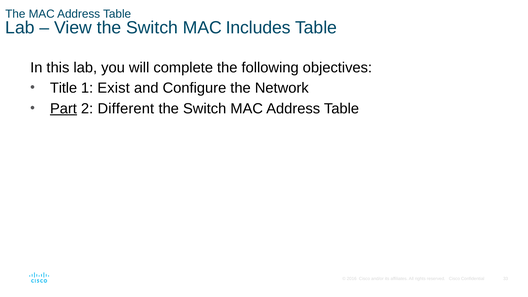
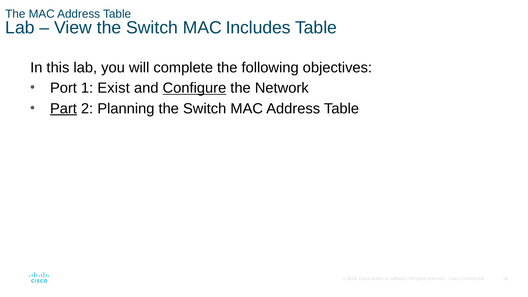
Title: Title -> Port (63, 88)
Configure underline: none -> present (194, 88)
Different: Different -> Planning (126, 109)
